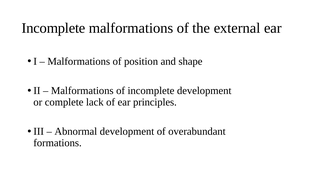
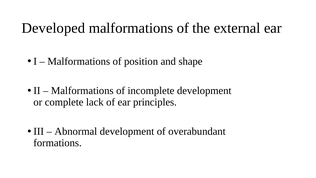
Incomplete: Incomplete -> Developed (53, 28)
